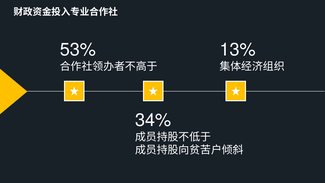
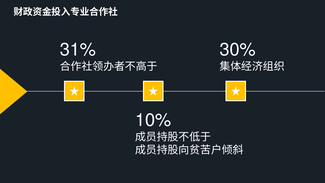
53%: 53% -> 31% (78, 50)
13%: 13% -> 30% (238, 50)
34%: 34% -> 10% (153, 120)
